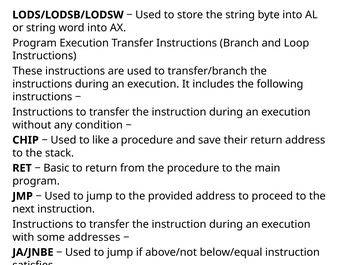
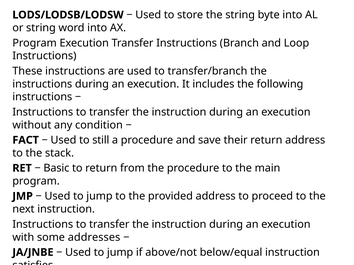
CHIP: CHIP -> FACT (26, 140)
like: like -> still (101, 140)
